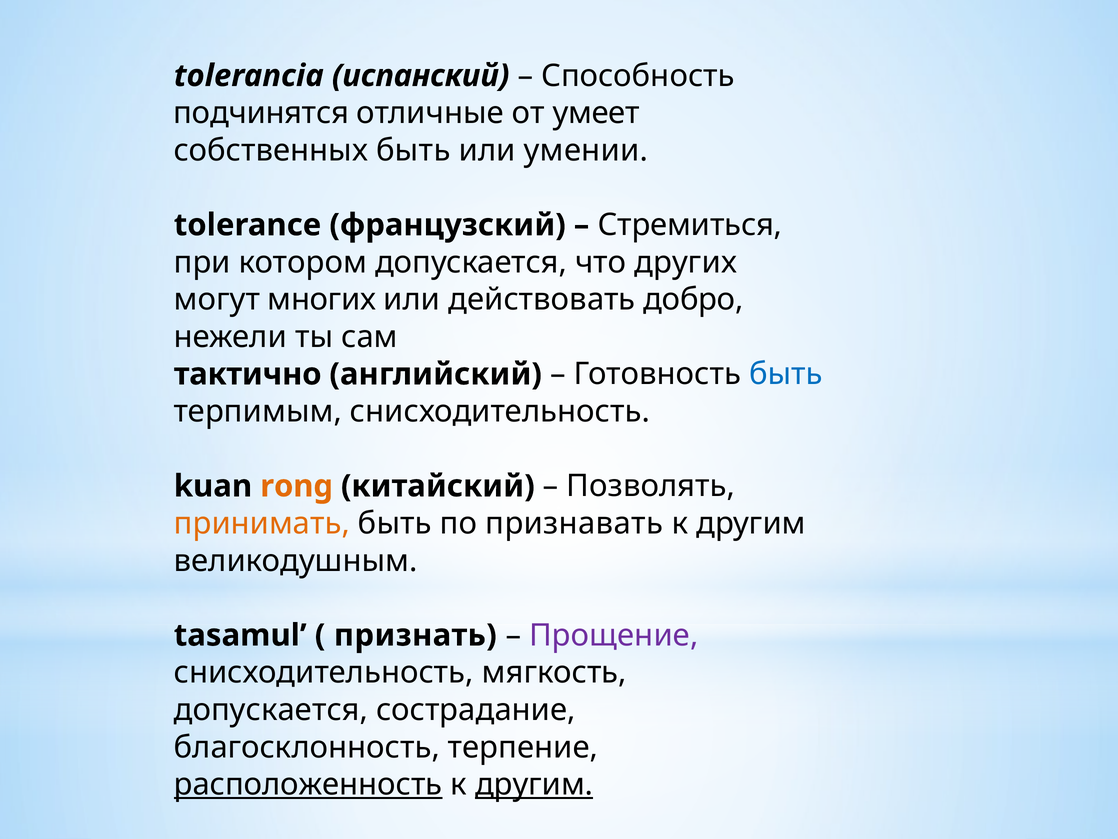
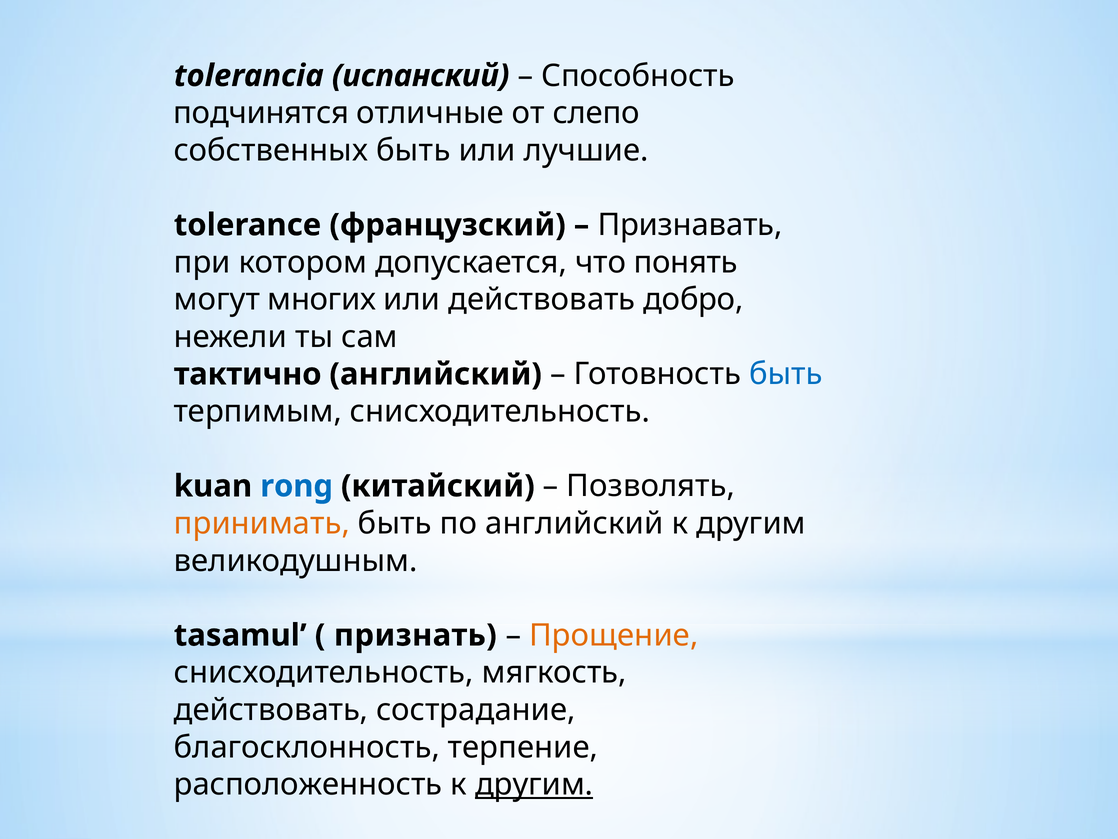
умеет: умеет -> слепо (596, 113)
умении: умении -> лучшие (586, 150)
Стремиться: Стремиться -> Признавать (690, 225)
других: других -> понять (686, 262)
rong colour: orange -> blue (297, 486)
по признавать: признавать -> английский (574, 523)
Прощение colour: purple -> orange (614, 635)
допускается: допускается -> действовать (271, 710)
расположенность underline: present -> none (308, 784)
